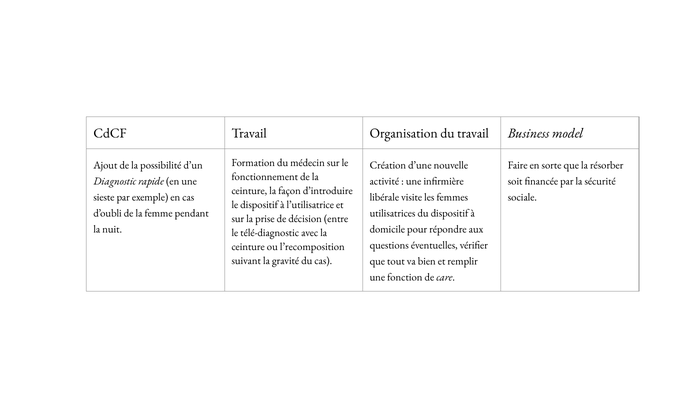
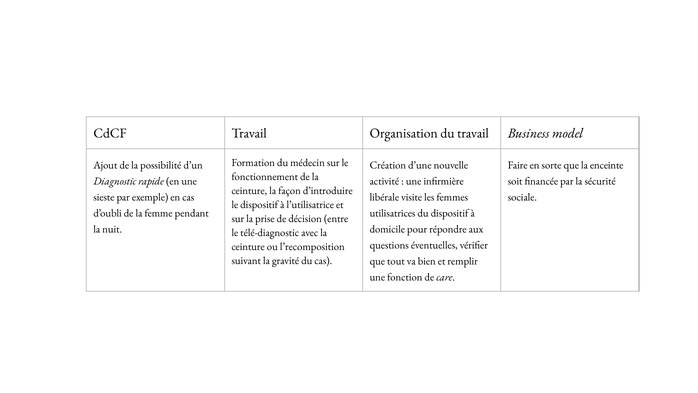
résorber: résorber -> enceinte (607, 165)
